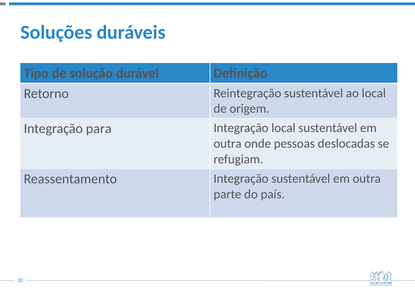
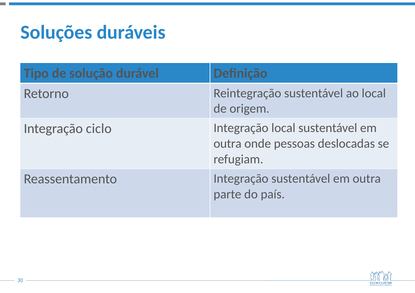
para: para -> ciclo (99, 129)
